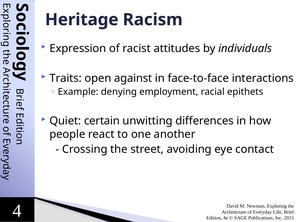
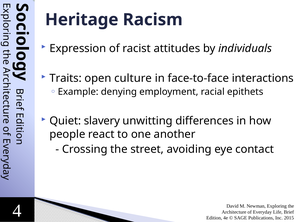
against: against -> culture (133, 79)
certain: certain -> slavery (102, 121)
